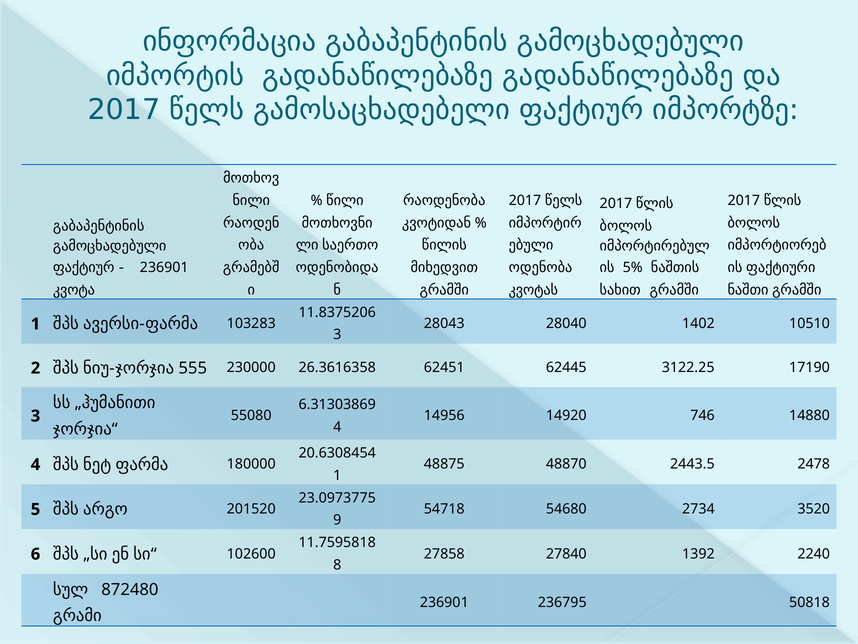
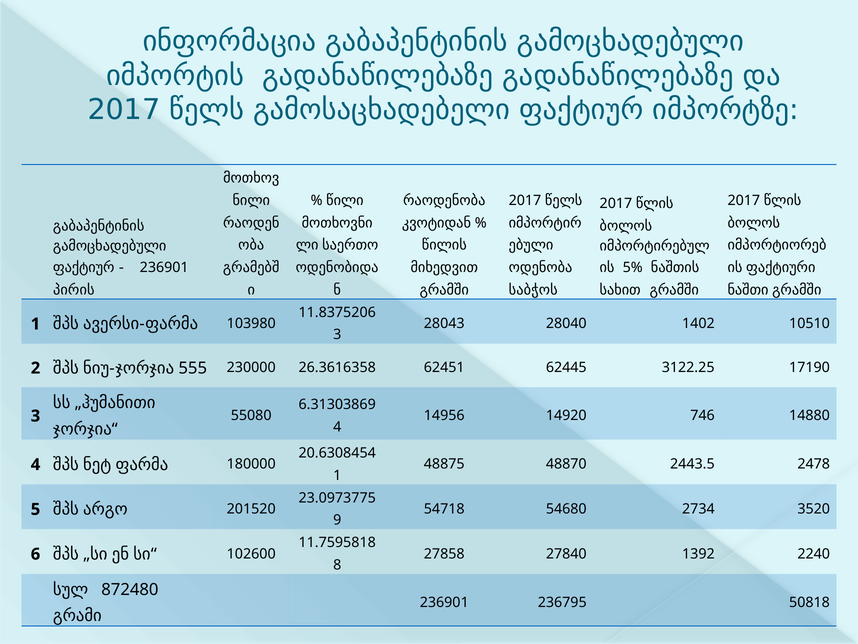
კვოტა: კვოტა -> პირის (74, 290)
კვოტას: კვოტას -> საბჭოს (533, 290)
103283: 103283 -> 103980 (251, 323)
